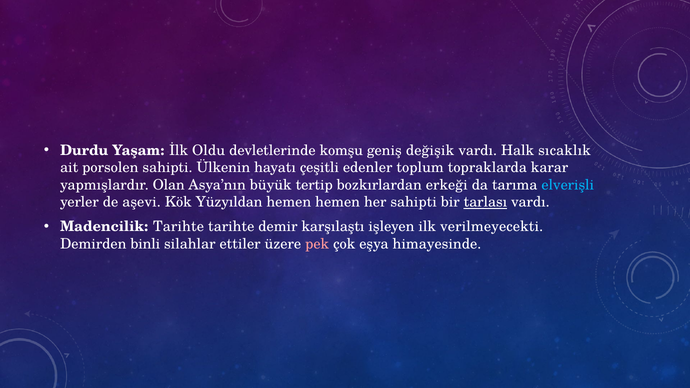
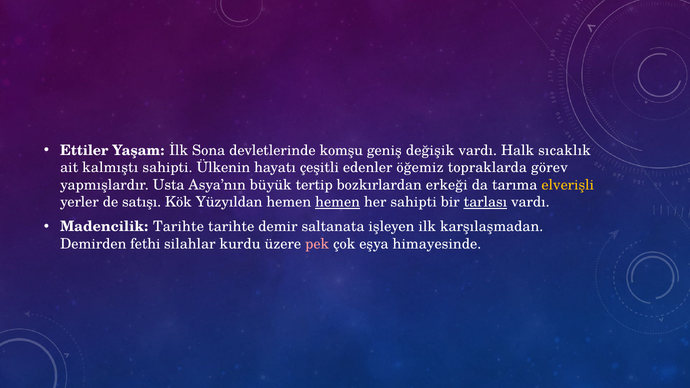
Durdu: Durdu -> Ettiler (84, 150)
Oldu: Oldu -> Sona (209, 150)
porsolen: porsolen -> kalmıştı (110, 168)
toplum: toplum -> öğemiz (420, 168)
karar: karar -> görev (549, 168)
Olan: Olan -> Usta (169, 185)
elverişli colour: light blue -> yellow (568, 185)
aşevi: aşevi -> satışı (142, 202)
hemen underline: none -> present (338, 202)
karşılaştı: karşılaştı -> saltanata (333, 227)
verilmeyecekti: verilmeyecekti -> karşılaşmadan (492, 227)
binli: binli -> fethi (145, 244)
ettiler: ettiler -> kurdu (240, 244)
